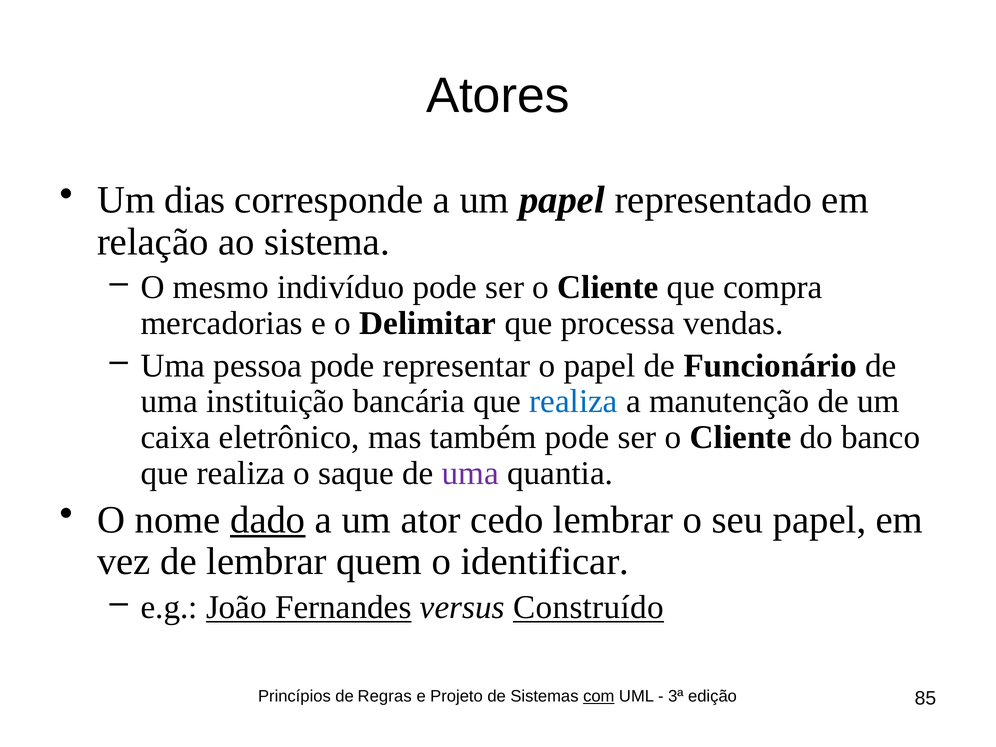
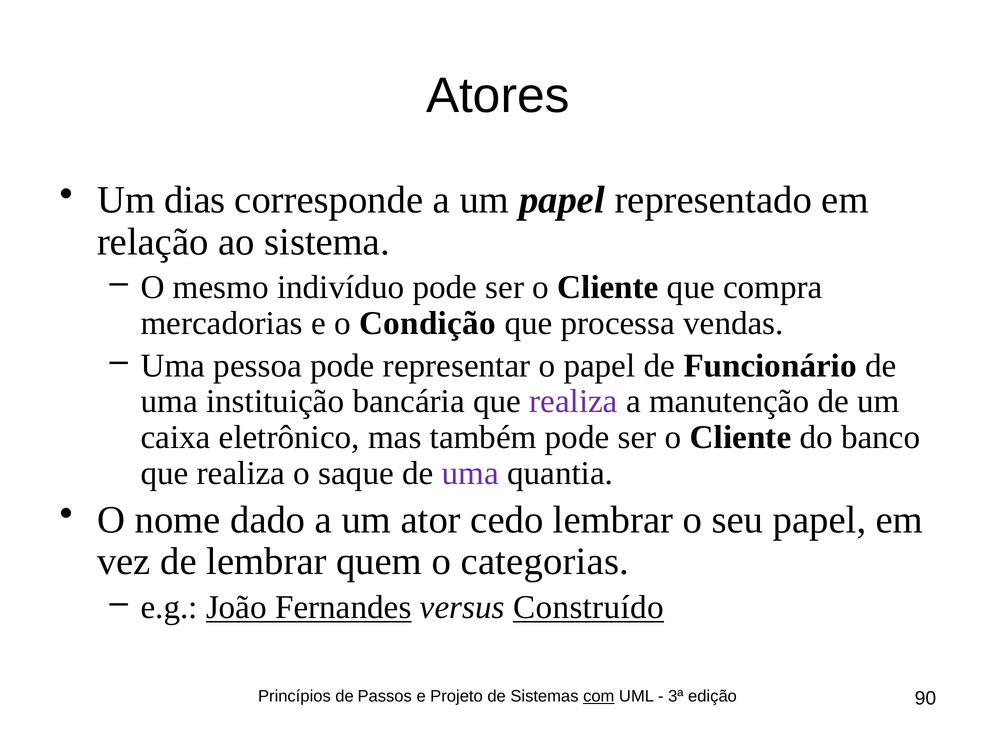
Delimitar: Delimitar -> Condição (428, 323)
realiza colour: blue -> purple (574, 401)
dado underline: present -> none (268, 520)
identificar: identificar -> categorias (545, 562)
Regras: Regras -> Passos (385, 696)
85: 85 -> 90 (925, 698)
